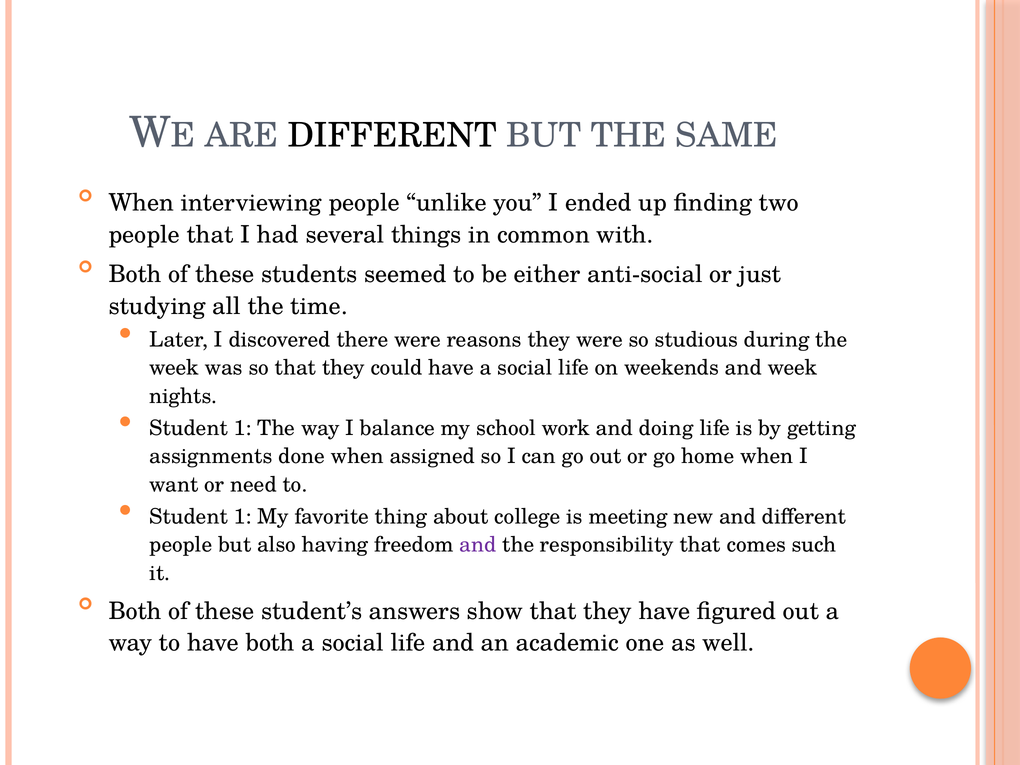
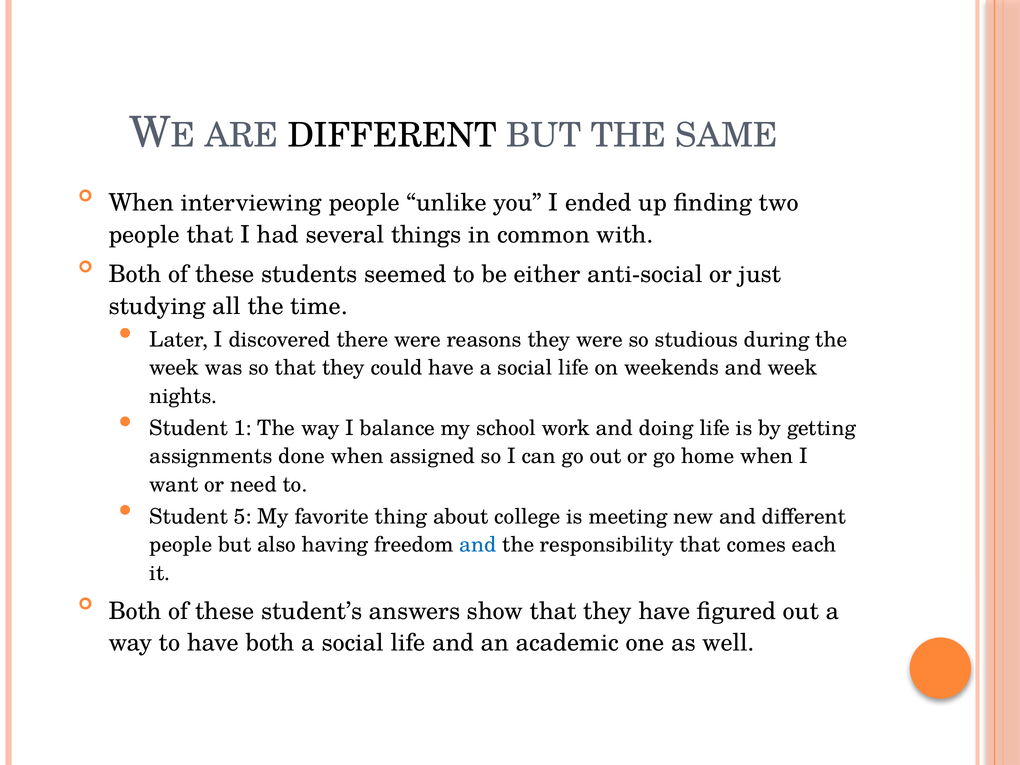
1: 1 -> 5 (243, 517)
and colour: purple -> blue (478, 545)
such: such -> each (814, 545)
